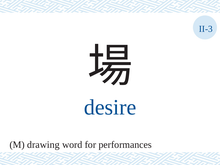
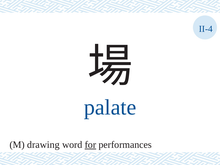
II-3: II-3 -> II-4 (206, 29)
desire: desire -> palate (110, 107)
for underline: none -> present (90, 145)
